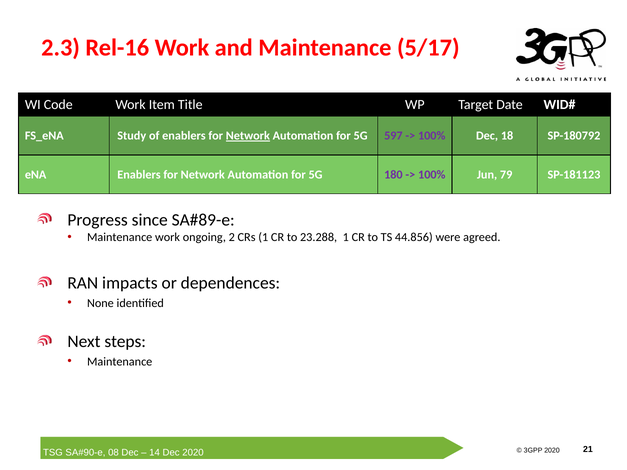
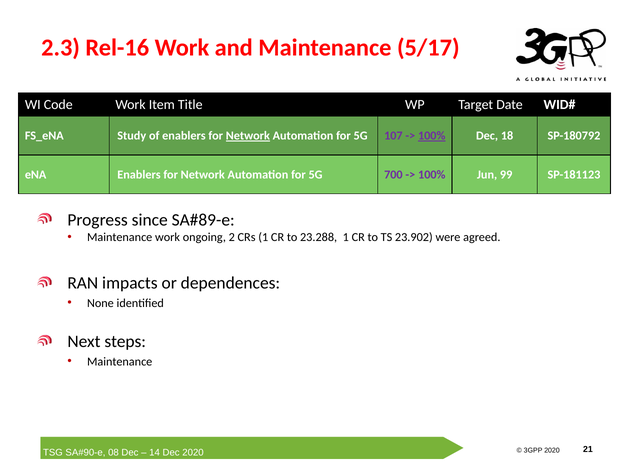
597: 597 -> 107 (393, 136)
100% underline: none -> present (432, 136)
180: 180 -> 700 (393, 175)
79: 79 -> 99 (506, 175)
44.856: 44.856 -> 23.902 (414, 237)
